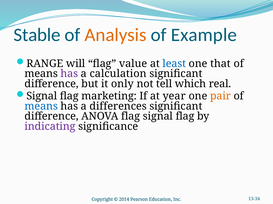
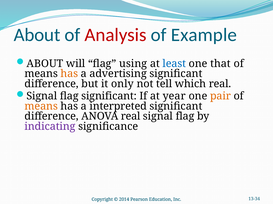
Stable: Stable -> About (37, 35)
Analysis colour: orange -> red (116, 35)
RANGE: RANGE -> ABOUT (45, 64)
value: value -> using (133, 64)
has colour: purple -> orange (69, 74)
calculation: calculation -> advertising (118, 74)
flag marketing: marketing -> significant (109, 96)
means colour: blue -> orange (41, 107)
differences: differences -> interpreted (118, 107)
ANOVA flag: flag -> real (131, 117)
